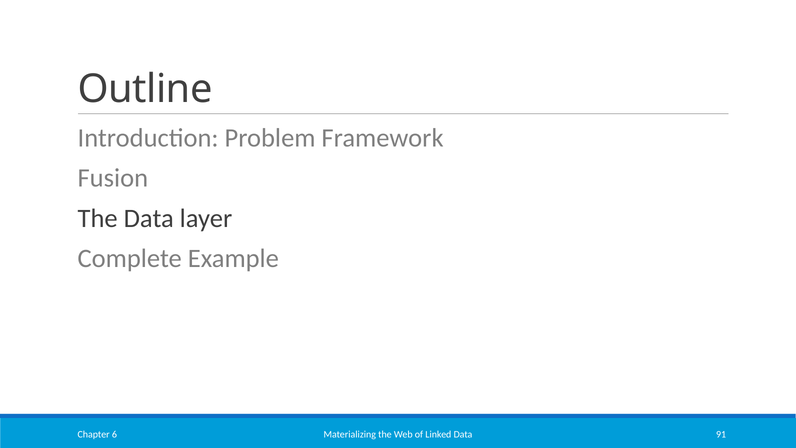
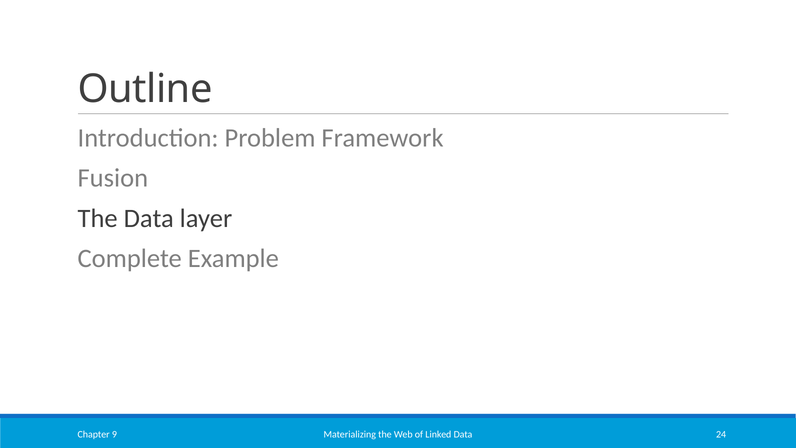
91: 91 -> 24 (721, 434)
6: 6 -> 9 (114, 434)
